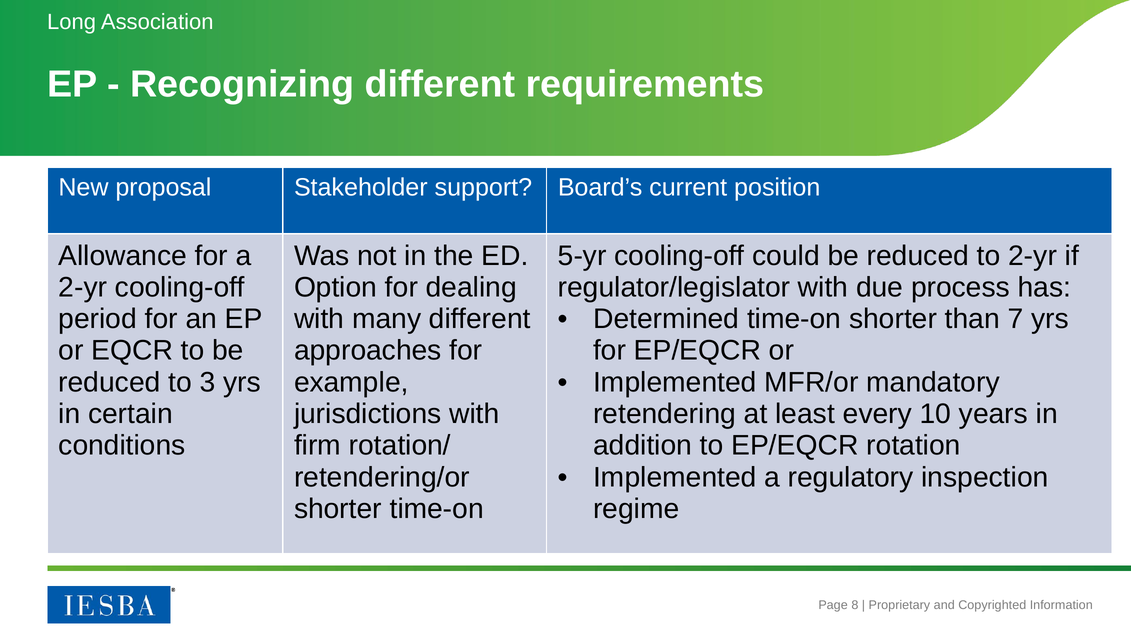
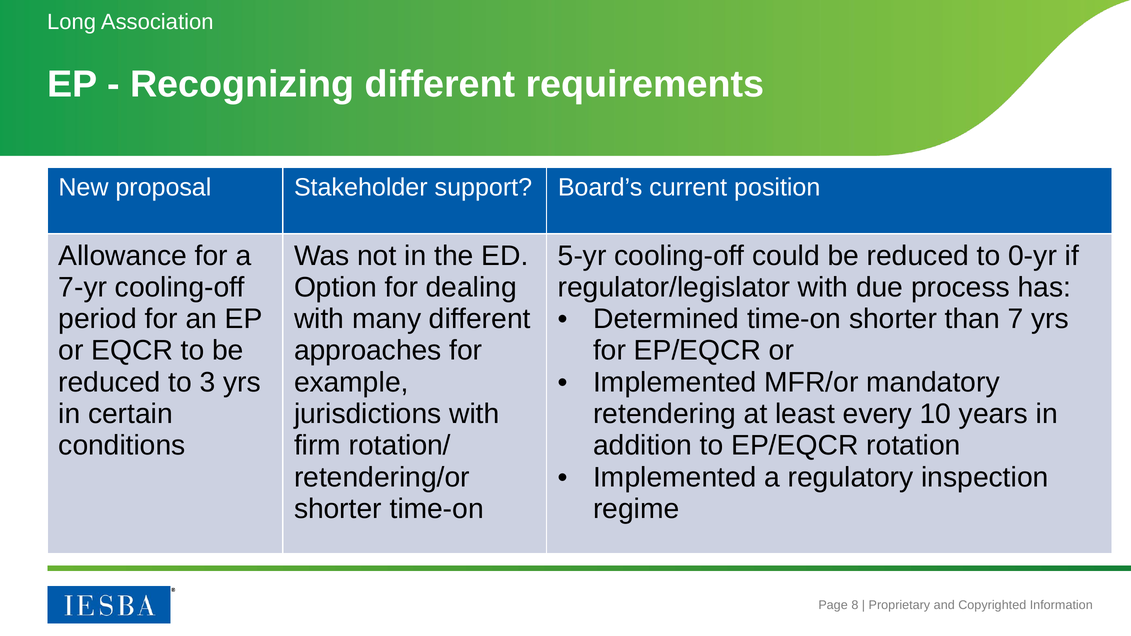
to 2-yr: 2-yr -> 0-yr (1033, 256)
2-yr: 2-yr -> 7-yr (83, 287)
